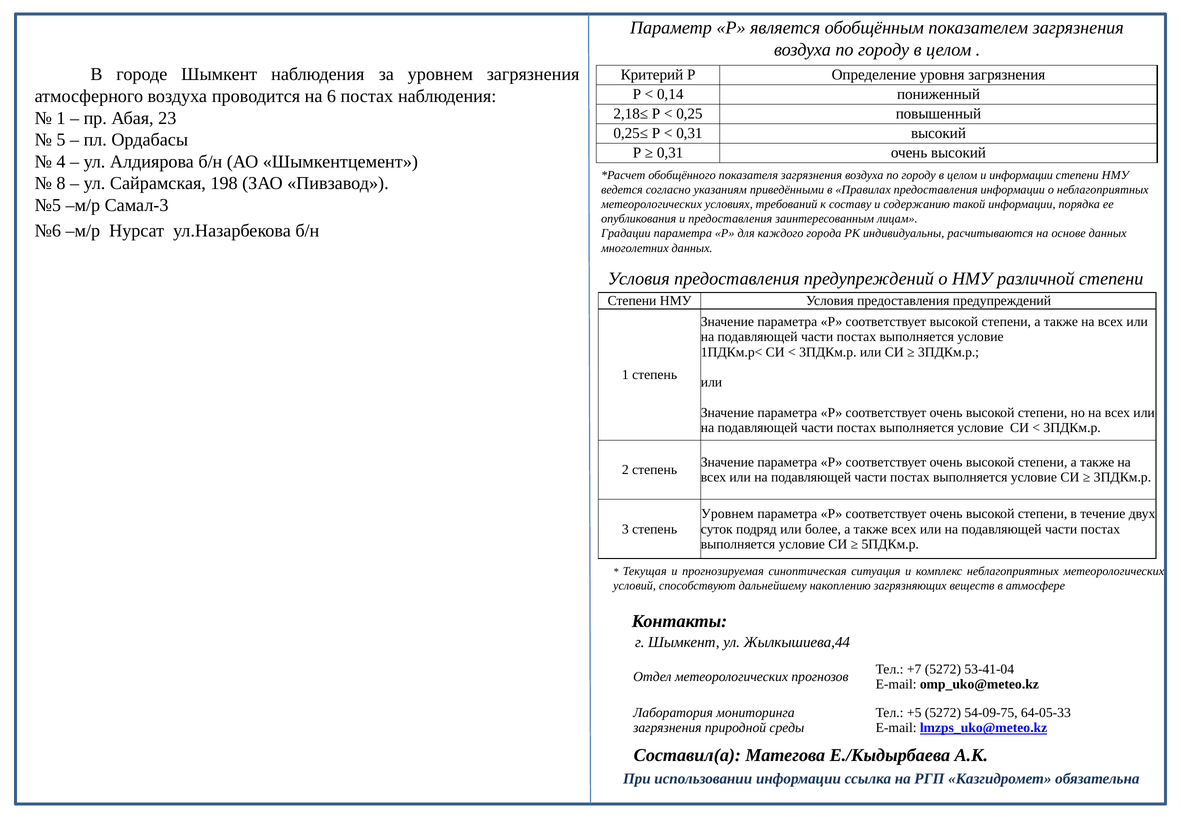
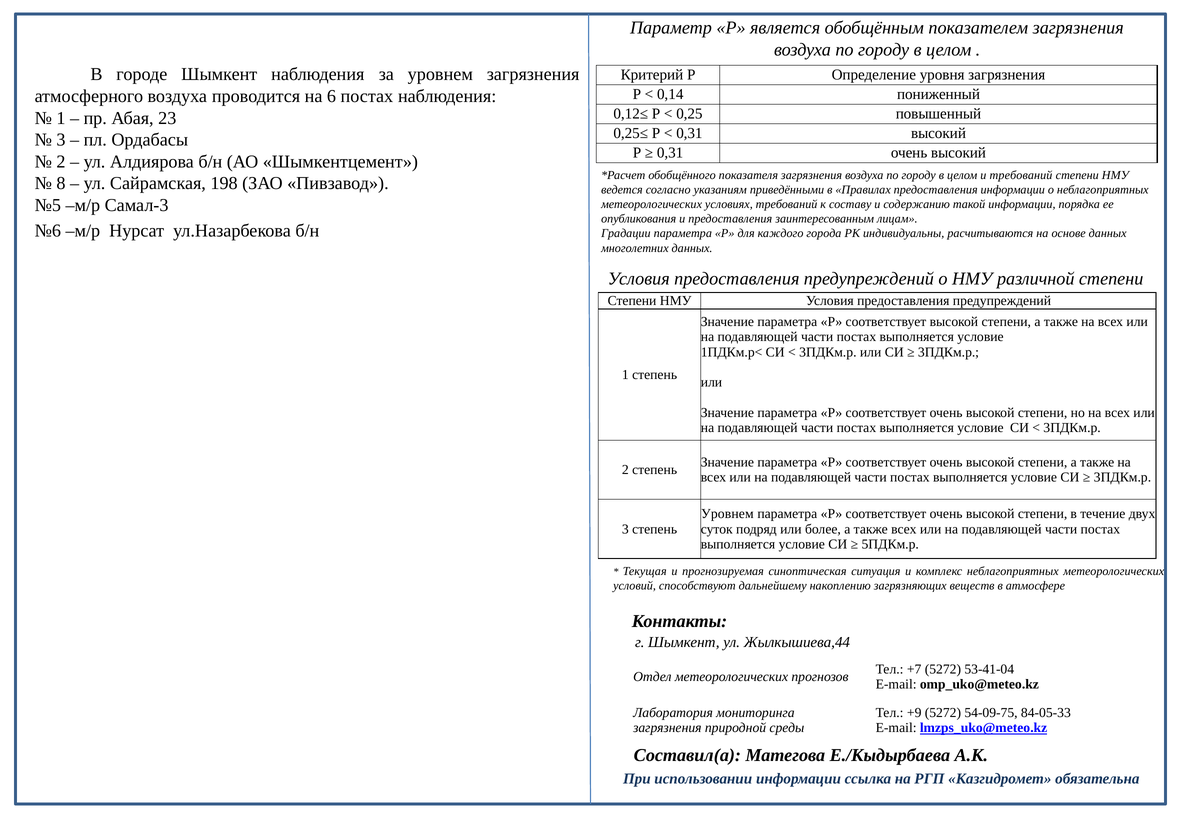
2,18≤: 2,18≤ -> 0,12≤ (631, 114)
5: 5 -> 3 (61, 140)
4: 4 -> 2 (61, 162)
и информации: информации -> требований (1021, 175)
+5: +5 -> +9 (914, 712)
64-05-33: 64-05-33 -> 84-05-33 (1046, 712)
